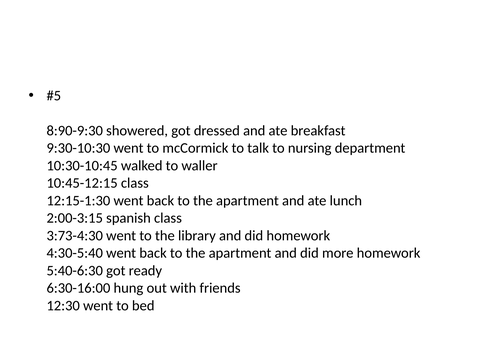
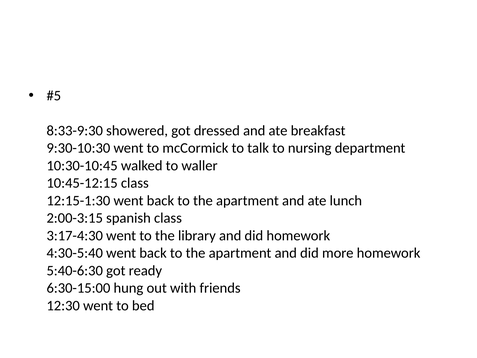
8:90-9:30: 8:90-9:30 -> 8:33-9:30 (75, 131)
3:73-4:30: 3:73-4:30 -> 3:17-4:30 (75, 235)
6:30-16:00: 6:30-16:00 -> 6:30-15:00 (78, 288)
